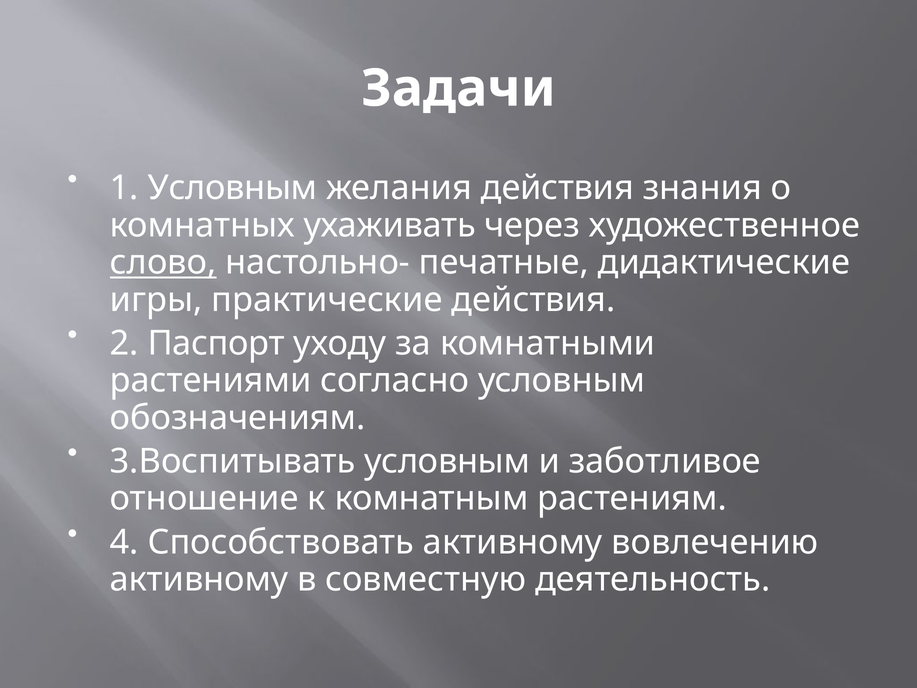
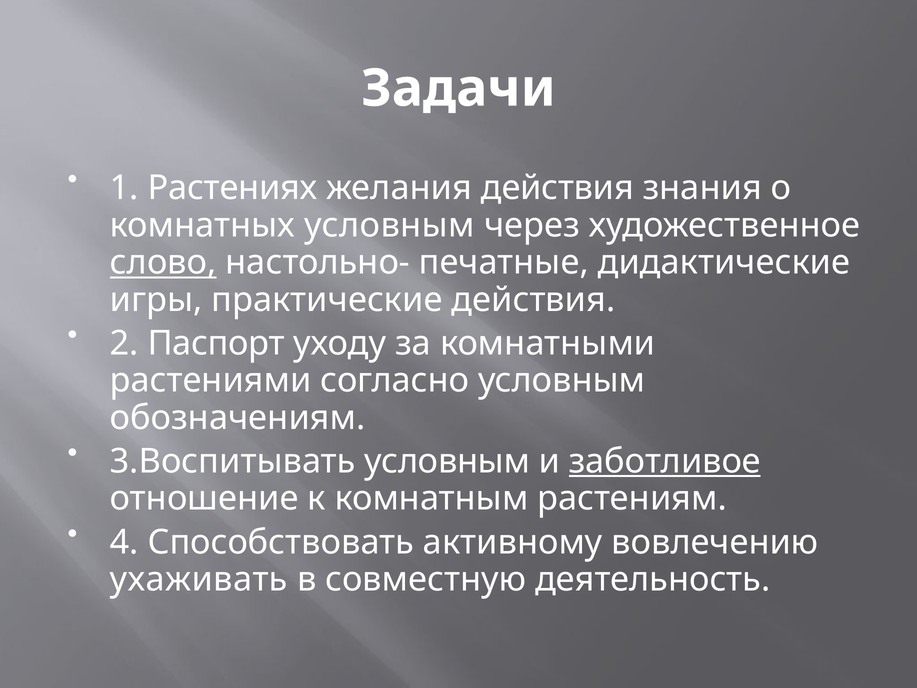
1 Условным: Условным -> Растениях (233, 188)
комнатных ухаживать: ухаживать -> условным (389, 225)
заботливое underline: none -> present (665, 461)
активному: активному -> ухаживать (199, 579)
